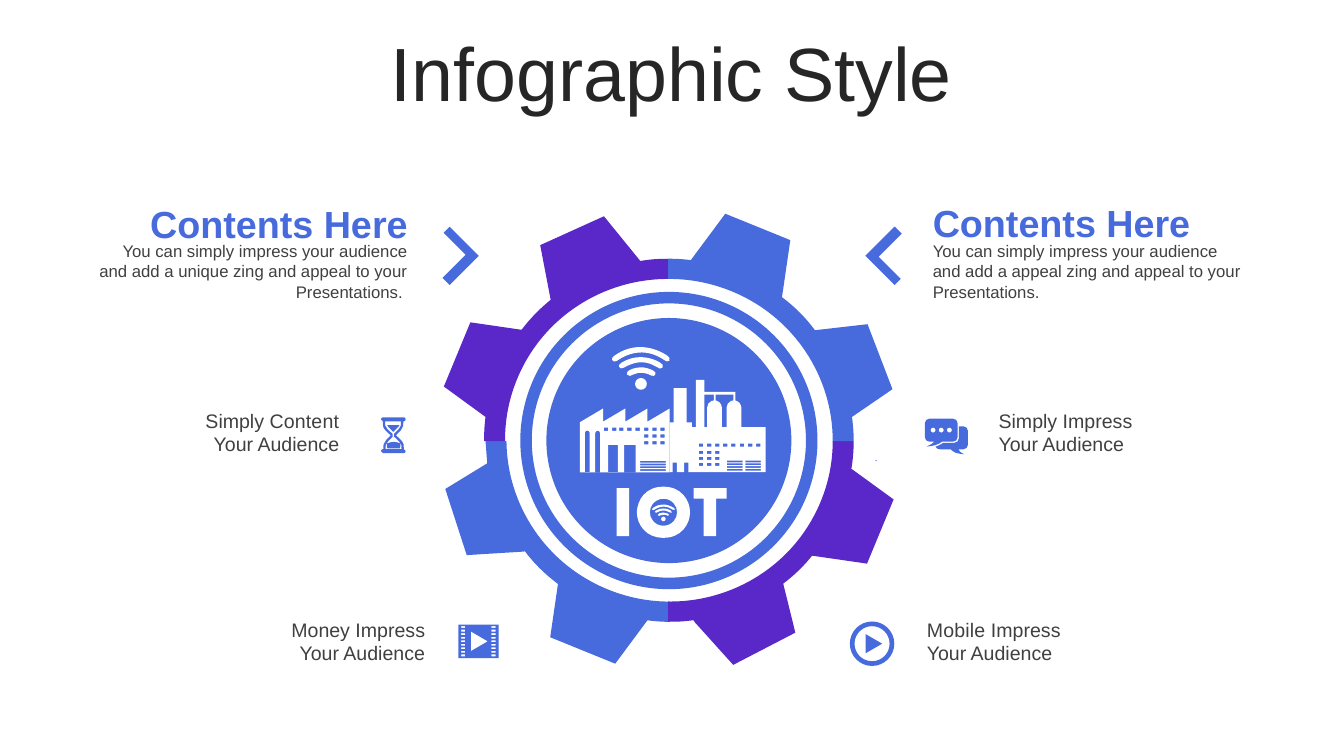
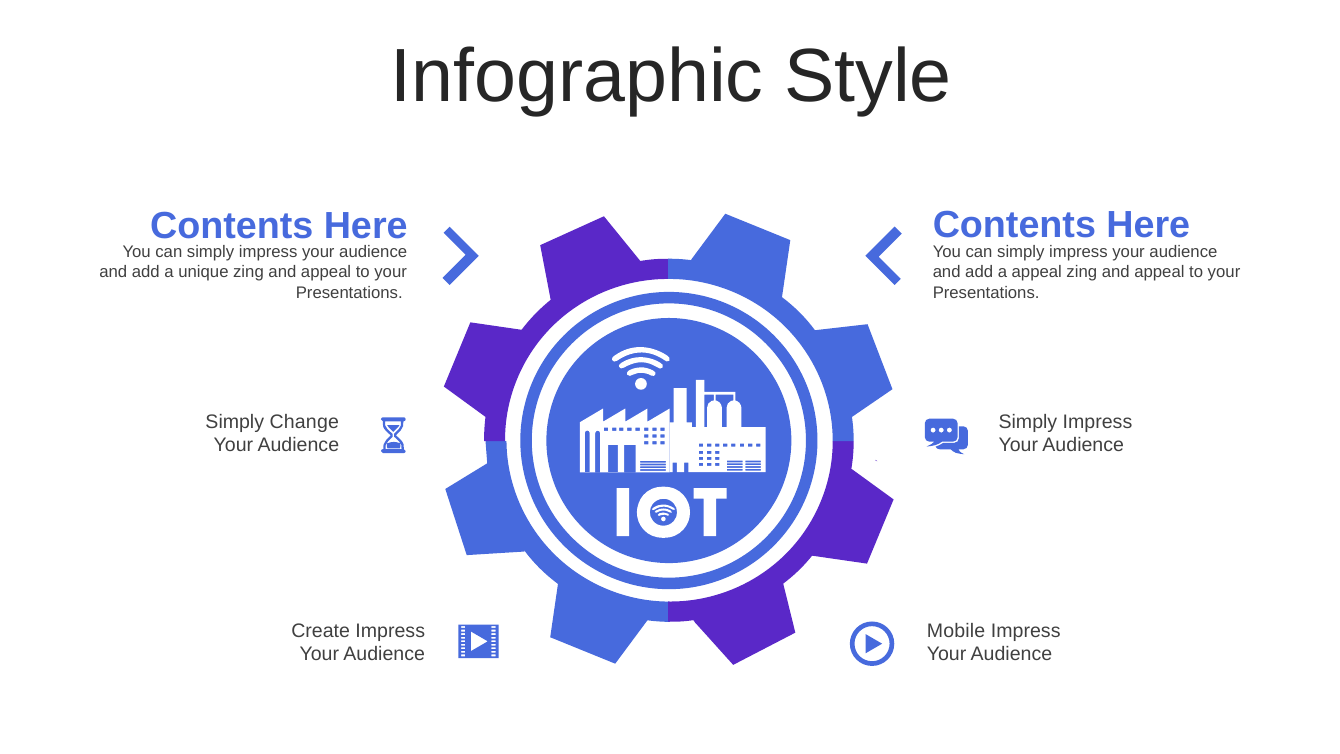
Content: Content -> Change (304, 422)
Money: Money -> Create (321, 631)
